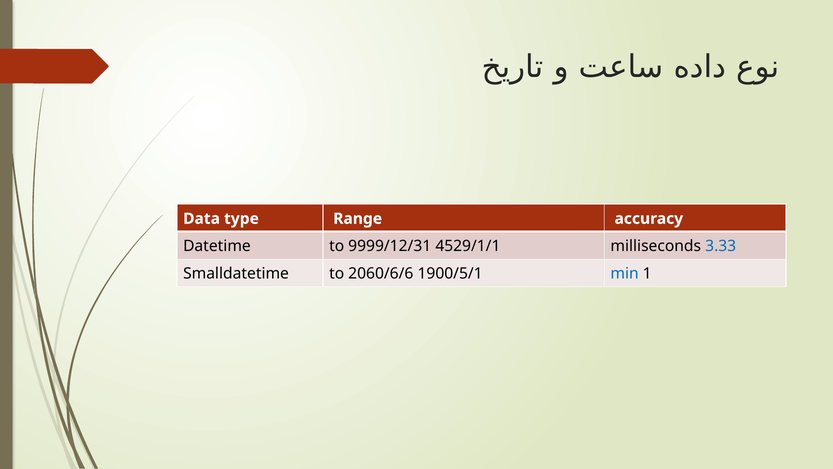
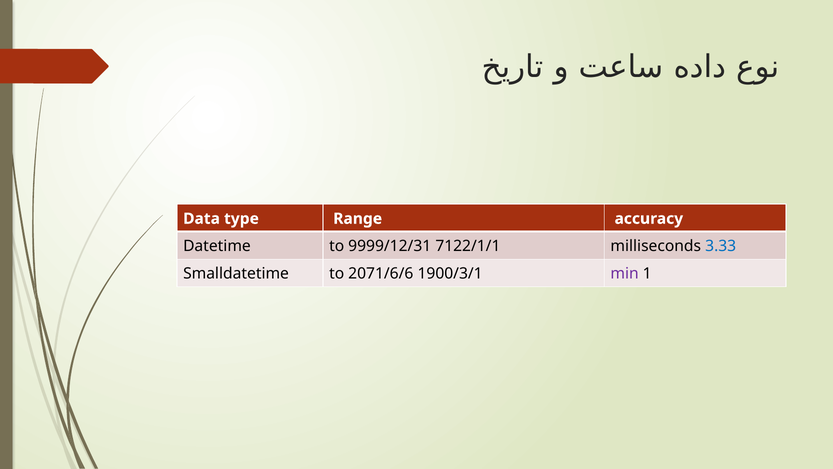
4529/1/1: 4529/1/1 -> 7122/1/1 (468, 246)
2060/6/6: 2060/6/6 -> 2071/6/6 (381, 274)
1900/5/1: 1900/5/1 -> 1900/3/1 (450, 274)
min colour: blue -> purple (625, 274)
